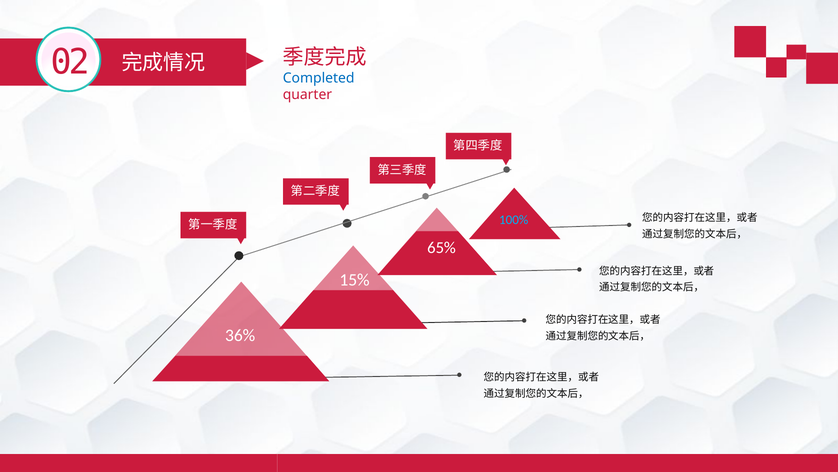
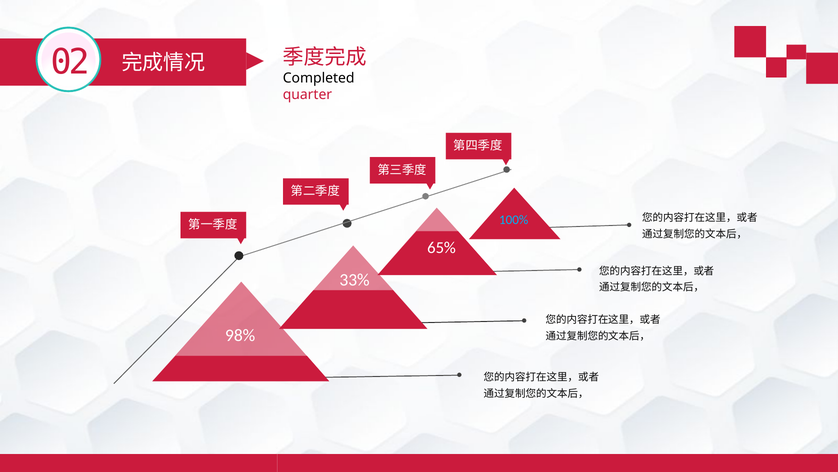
Completed colour: blue -> black (319, 78)
15%: 15% -> 33% (354, 280)
36%: 36% -> 98% (240, 335)
